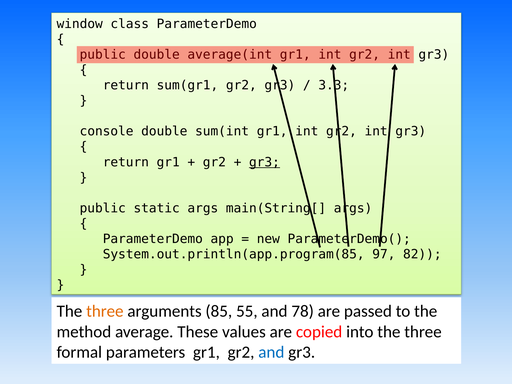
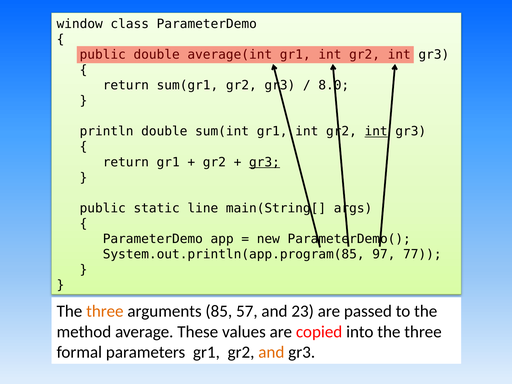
3.3: 3.3 -> 8.0 (334, 85)
console: console -> println (107, 131)
int underline: none -> present (376, 131)
static args: args -> line (203, 208)
82: 82 -> 77 (422, 254)
55: 55 -> 57 (247, 311)
78: 78 -> 23 (303, 311)
and colour: blue -> orange (271, 352)
